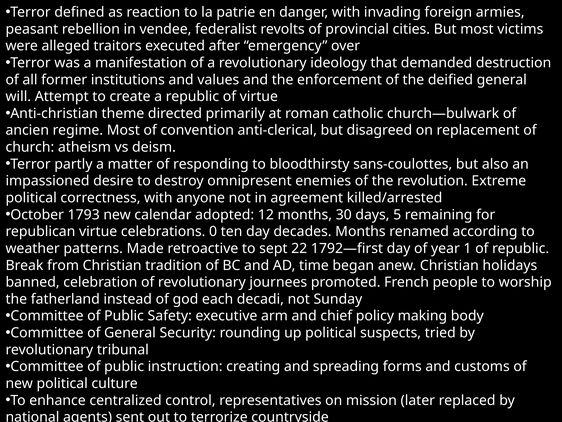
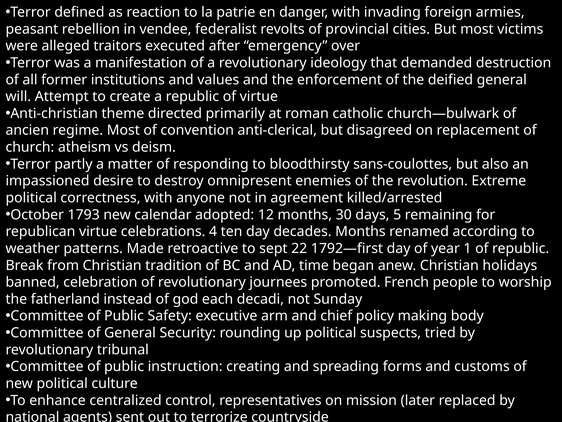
0: 0 -> 4 (213, 231)
